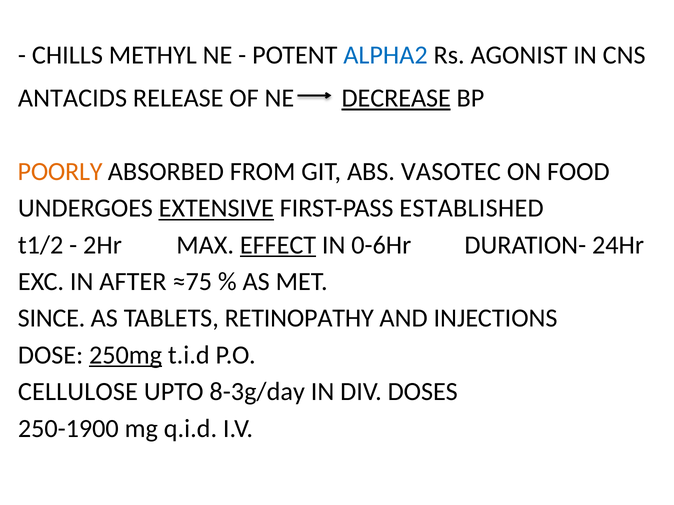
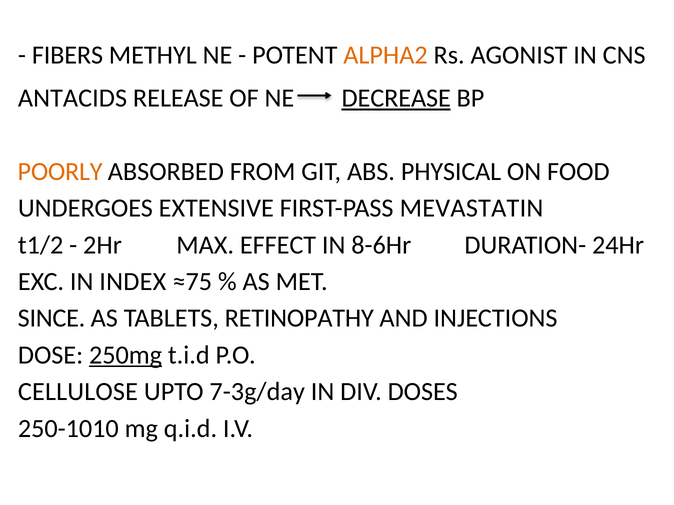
CHILLS: CHILLS -> FIBERS (67, 55)
ALPHA2 colour: blue -> orange (386, 55)
VASOTEC: VASOTEC -> PHYSICAL (451, 172)
EXTENSIVE underline: present -> none (216, 208)
ESTABLISHED: ESTABLISHED -> MEVASTATIN (472, 208)
EFFECT underline: present -> none (278, 245)
0-6Hr: 0-6Hr -> 8-6Hr (381, 245)
AFTER: AFTER -> INDEX (133, 282)
8-3g/day: 8-3g/day -> 7-3g/day (257, 392)
250-1900: 250-1900 -> 250-1010 (68, 429)
